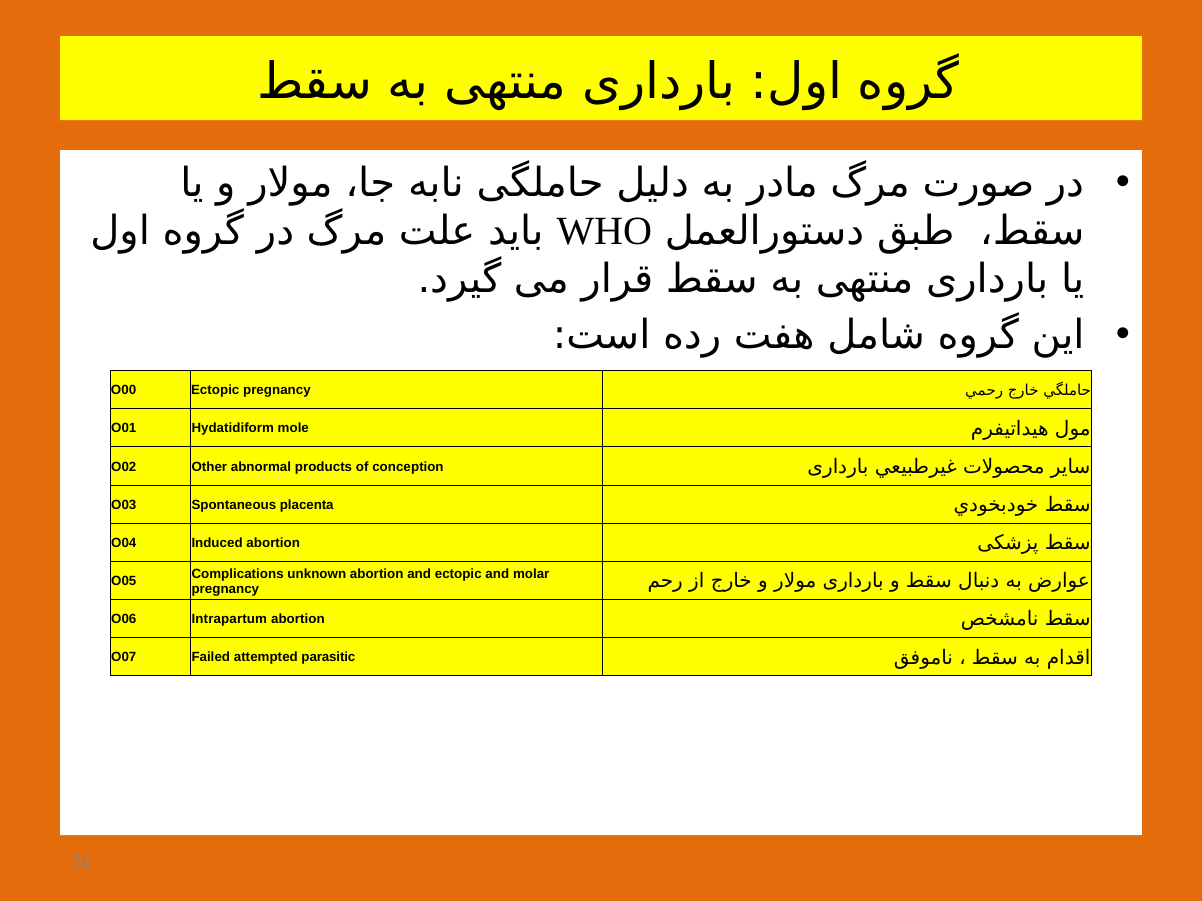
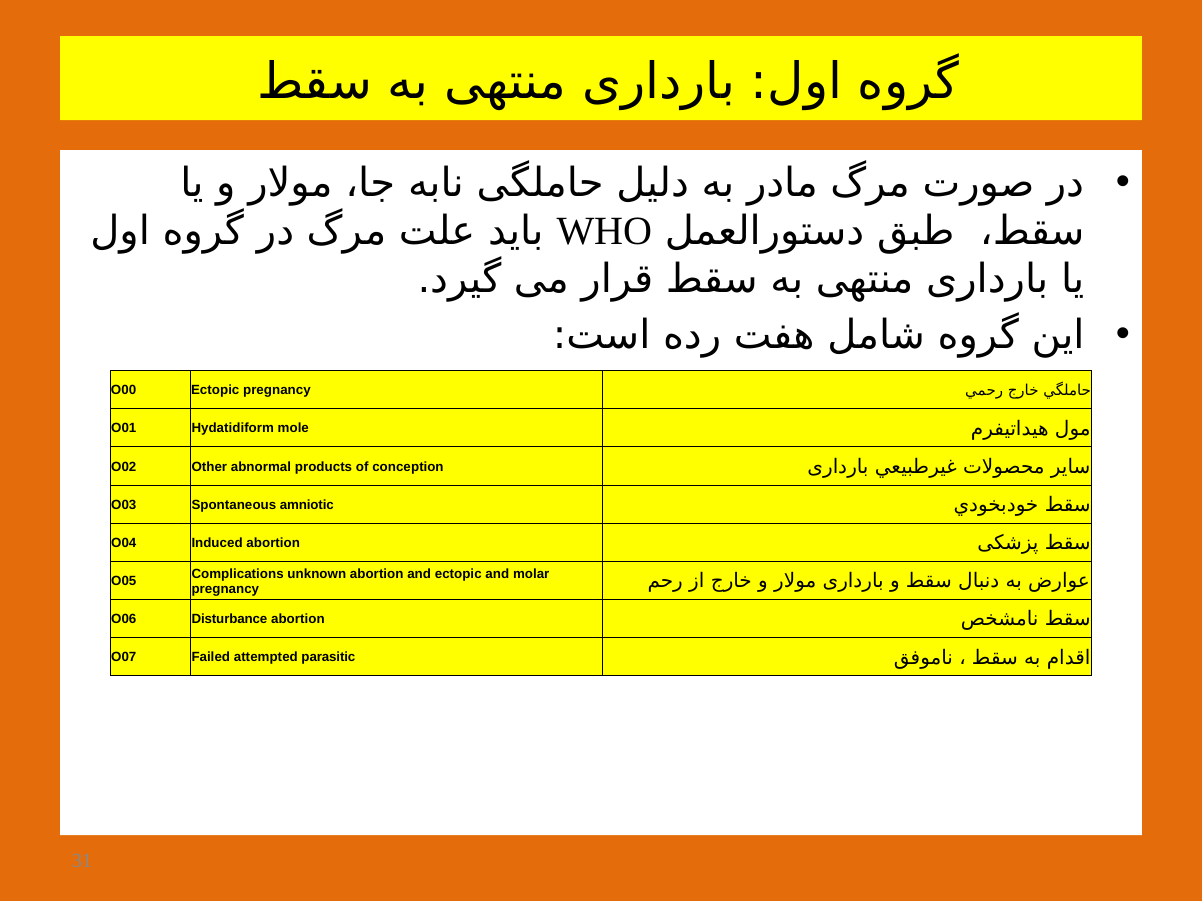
placenta: placenta -> amniotic (307, 505)
Intrapartum: Intrapartum -> Disturbance (229, 620)
